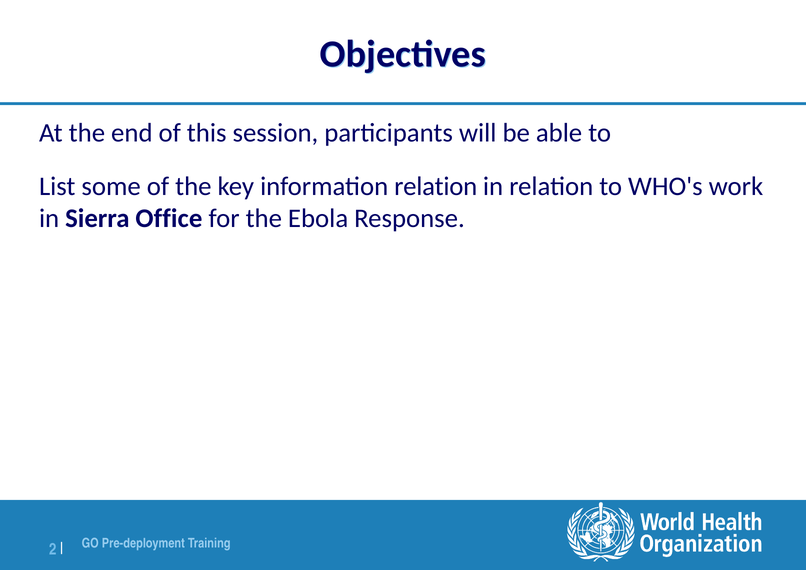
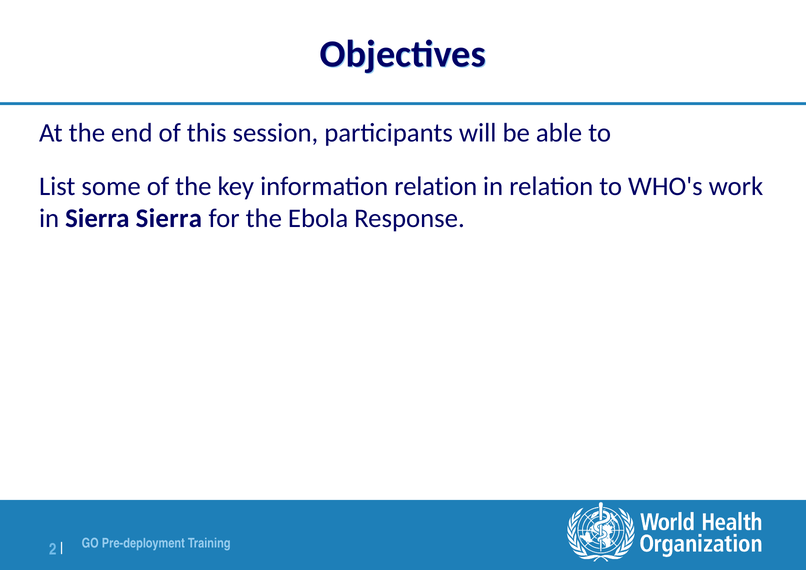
Sierra Office: Office -> Sierra (169, 219)
